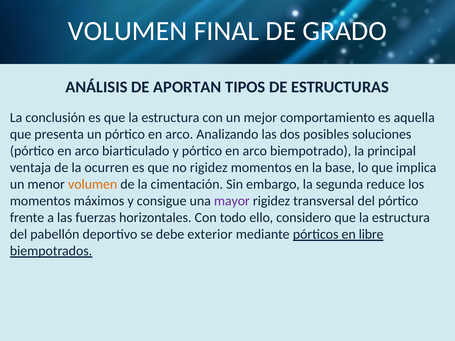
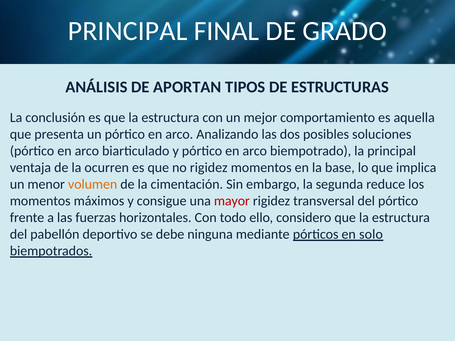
VOLUMEN: VOLUMEN -> PRINCIPAL (128, 31)
mayor colour: purple -> red (232, 201)
exterior: exterior -> ninguna (210, 234)
libre: libre -> solo (371, 234)
